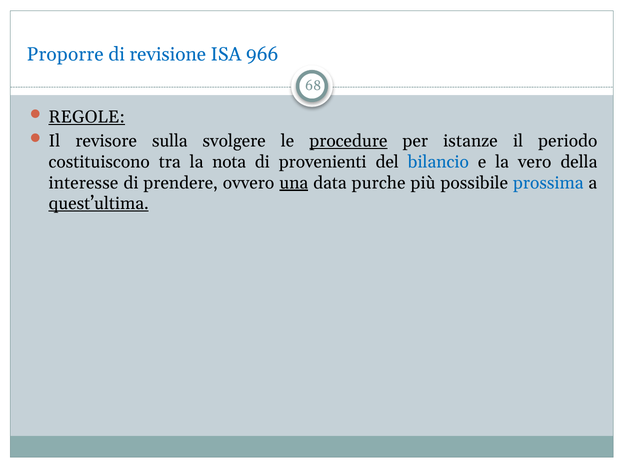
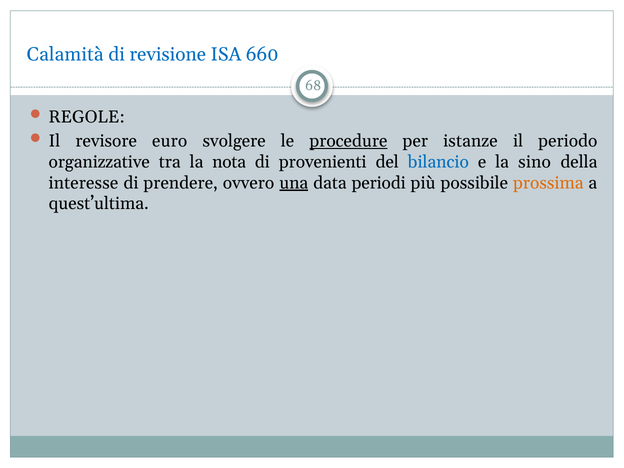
Proporre: Proporre -> Calamità (65, 54)
966: 966 -> 660 (262, 54)
REGOLE underline: present -> none (87, 117)
sulla: sulla -> euro (170, 141)
costituiscono: costituiscono -> organizzative (99, 162)
vero: vero -> sino (535, 162)
purche: purche -> periodi (379, 183)
prossima colour: blue -> orange (548, 183)
quest’ultima underline: present -> none (99, 204)
